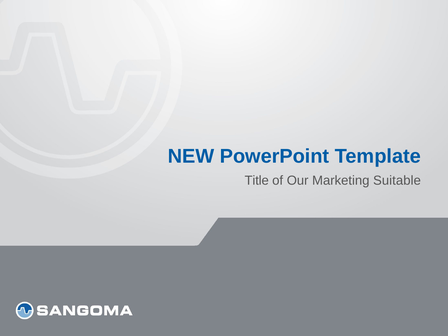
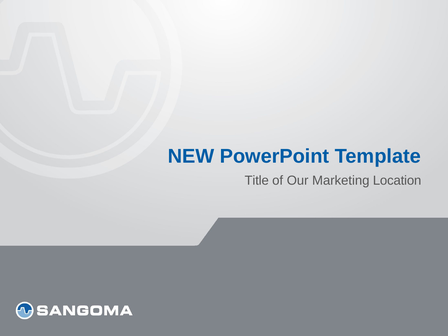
Suitable: Suitable -> Location (397, 181)
